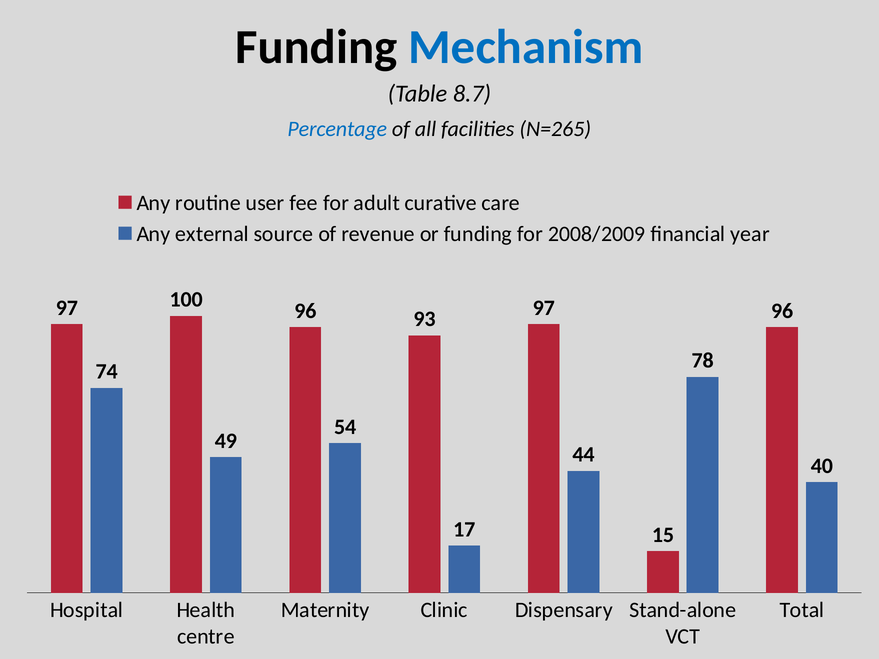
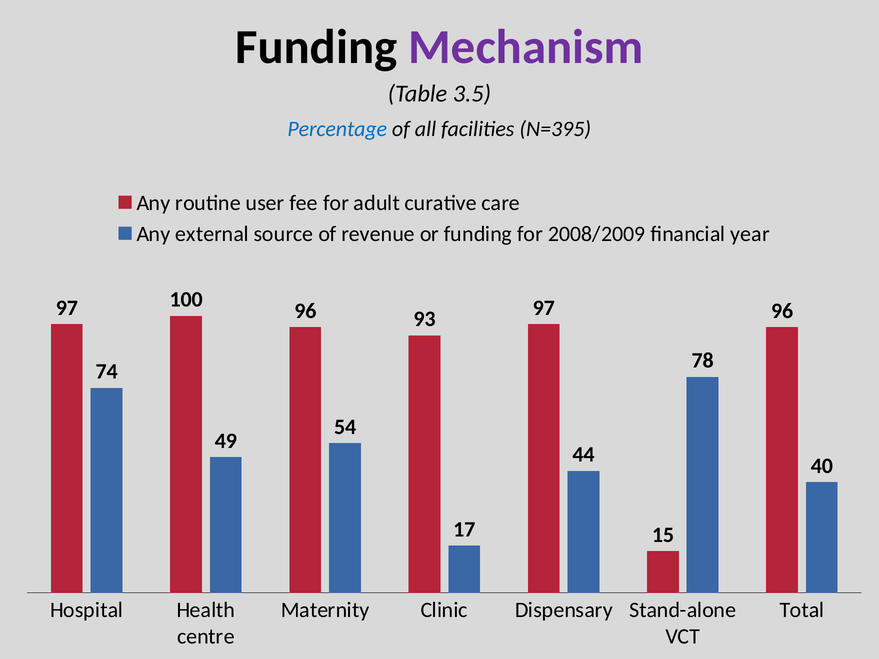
Mechanism colour: blue -> purple (526, 47)
8.7: 8.7 -> 3.5 (472, 94)
N=265: N=265 -> N=395 (555, 129)
